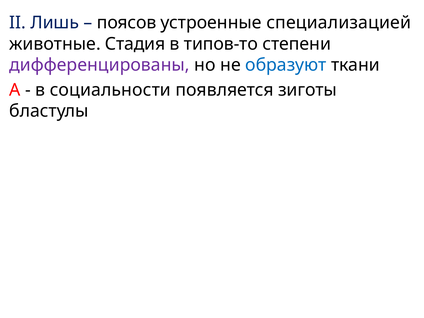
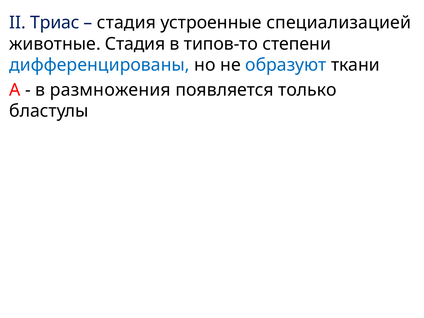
Лишь: Лишь -> Триас (55, 23)
поясов: поясов -> стадия (127, 23)
дифференцированы colour: purple -> blue (99, 65)
социальности: социальности -> размножения (110, 90)
зиготы: зиготы -> только (307, 90)
